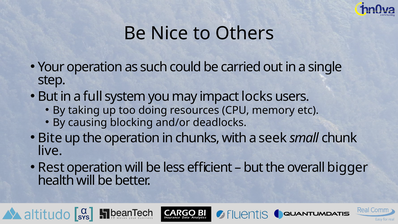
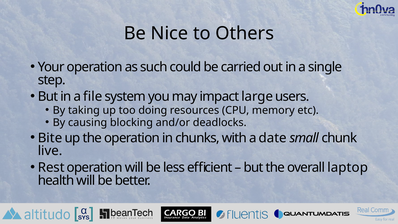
full: full -> file (93, 97)
locks: locks -> large (257, 97)
seek: seek -> date (273, 138)
bigger: bigger -> laptop (348, 167)
